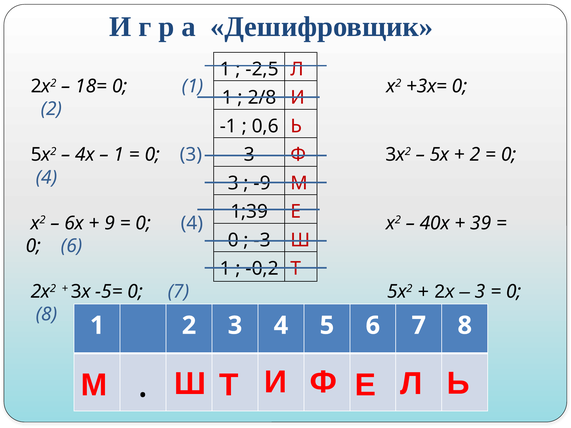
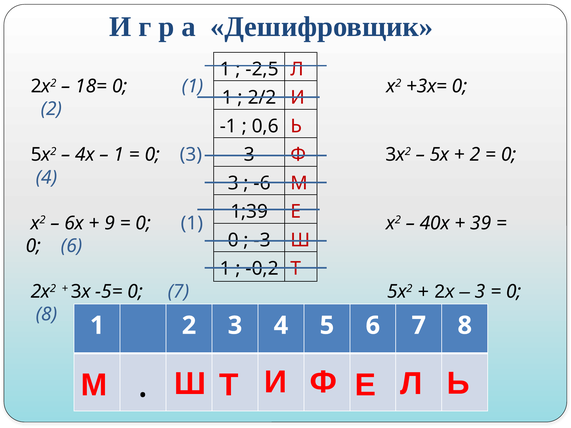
2/8: 2/8 -> 2/2 (262, 98)
-9: -9 -> -6 (262, 183)
4: 4 -> 1 (192, 223)
